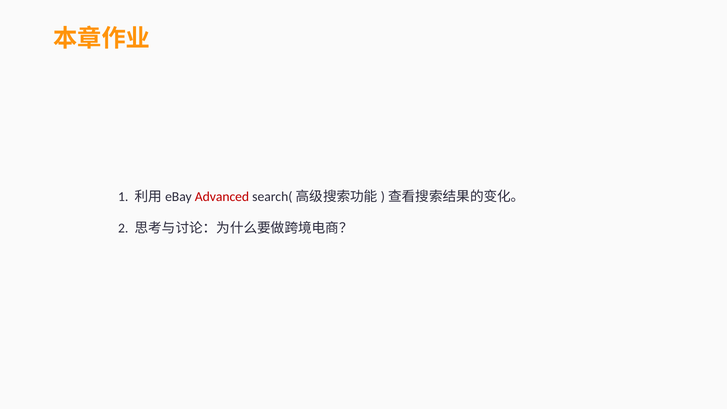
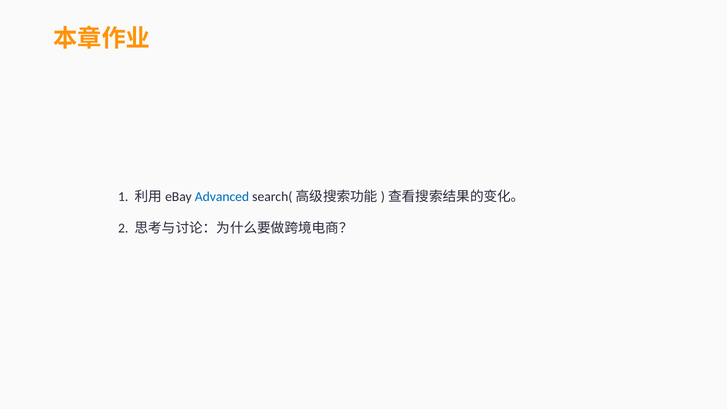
Advanced colour: red -> blue (222, 197)
